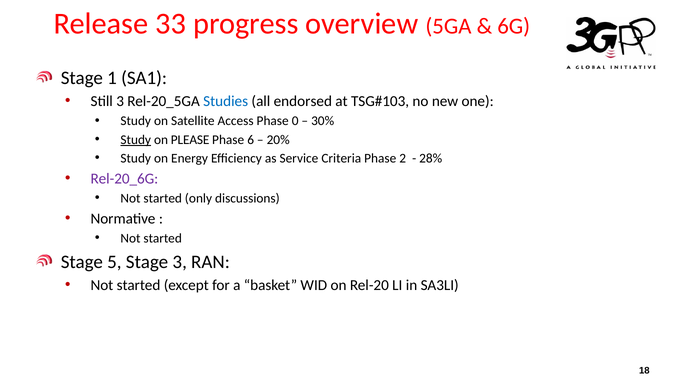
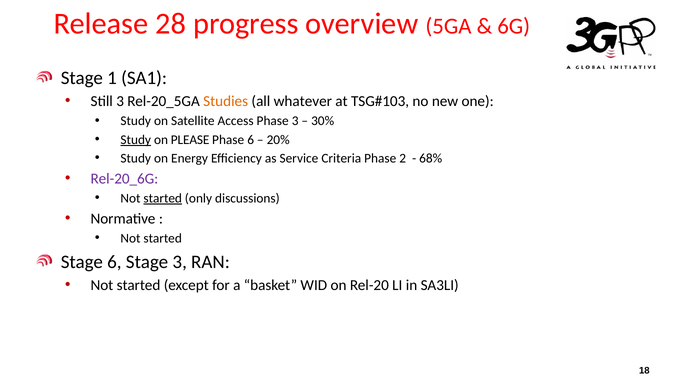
33: 33 -> 28 (171, 24)
Studies colour: blue -> orange (226, 101)
endorsed: endorsed -> whatever (303, 101)
Phase 0: 0 -> 3 (295, 121)
28%: 28% -> 68% (431, 158)
started underline: none -> present (163, 198)
Stage 5: 5 -> 6 (114, 262)
